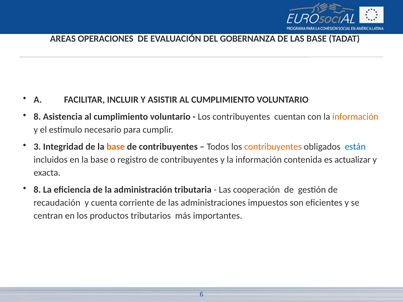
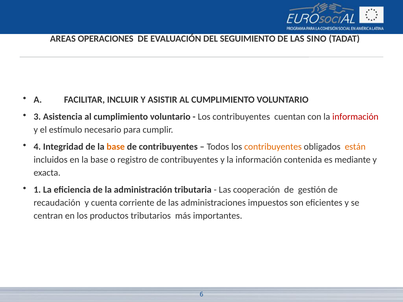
GOBERNANZA: GOBERNANZA -> SEGUIMIENTO (248, 39)
LAS BASE: BASE -> SINO (317, 39)
8: 8 -> 3 (37, 117)
información colour: orange -> red (355, 117)
3: 3 -> 4 (37, 147)
están colour: blue -> orange (355, 147)
actualizar: actualizar -> mediante (353, 160)
8: 8 -> 1 (37, 190)
